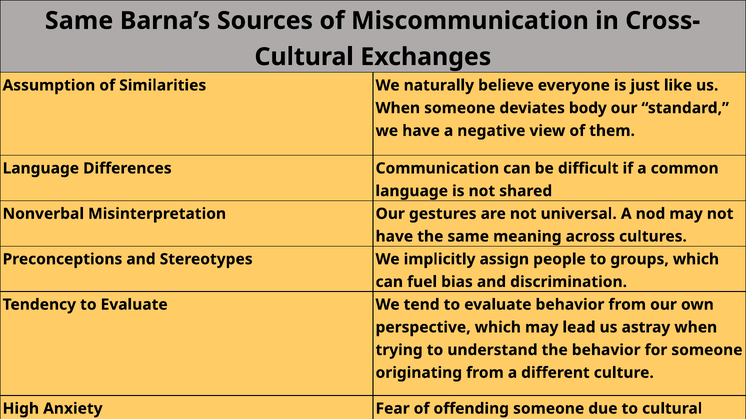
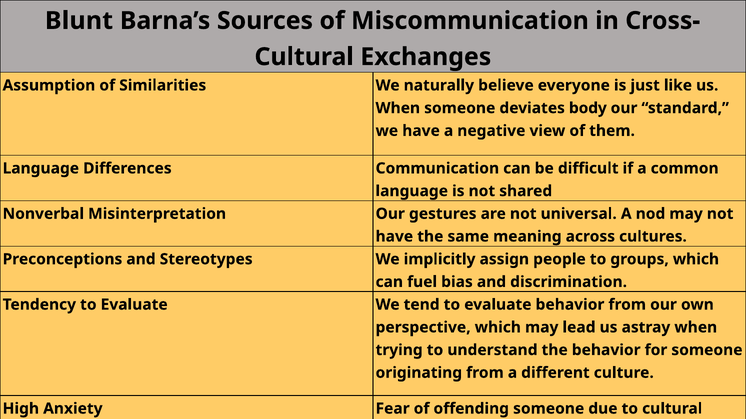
Same: Same -> Blunt (79, 21)
